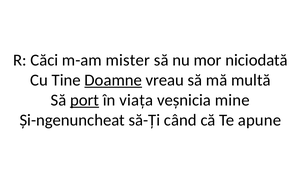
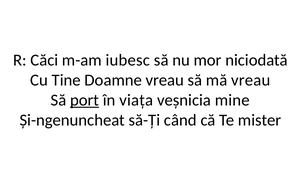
mister: mister -> iubesc (128, 60)
Doamne underline: present -> none (113, 80)
mă multă: multă -> vreau (251, 80)
apune: apune -> mister (260, 120)
